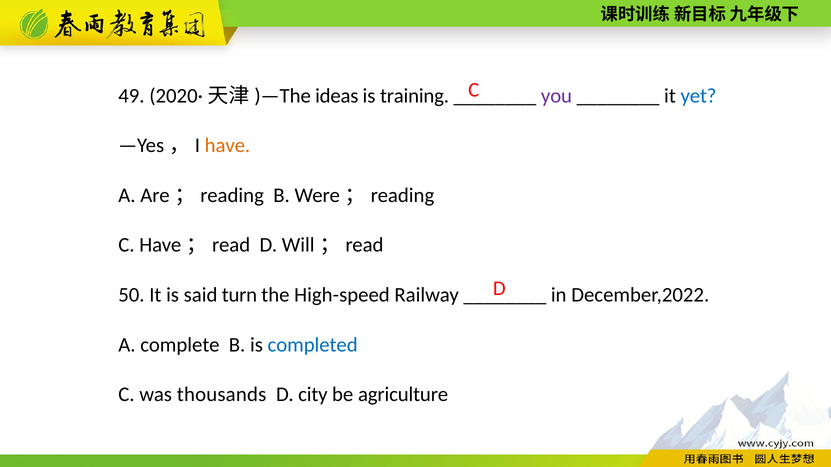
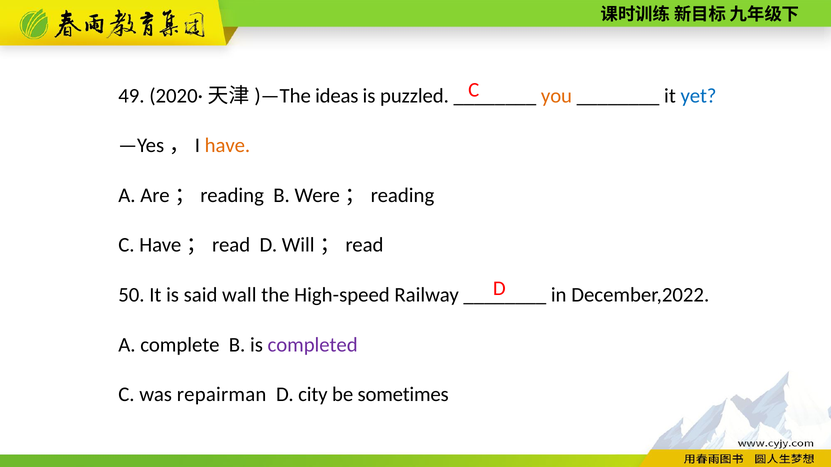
training: training -> puzzled (414, 96)
you colour: purple -> orange (556, 96)
turn: turn -> wall (239, 295)
completed colour: blue -> purple (313, 345)
thousands: thousands -> repairman (222, 395)
agriculture: agriculture -> sometimes (403, 395)
